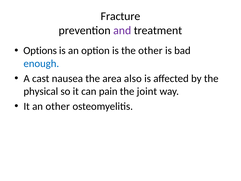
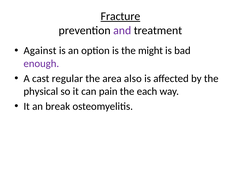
Fracture underline: none -> present (121, 16)
Options: Options -> Against (40, 51)
the other: other -> might (150, 51)
enough colour: blue -> purple (41, 63)
nausea: nausea -> regular (67, 78)
joint: joint -> each (147, 91)
an other: other -> break (58, 106)
